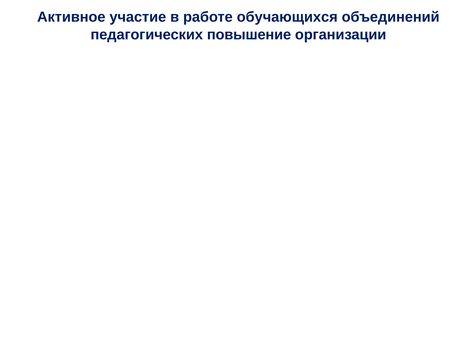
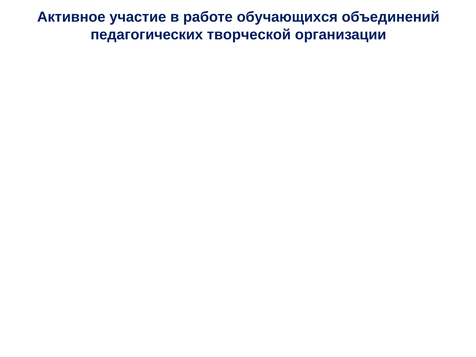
повышение: повышение -> творческой (249, 35)
